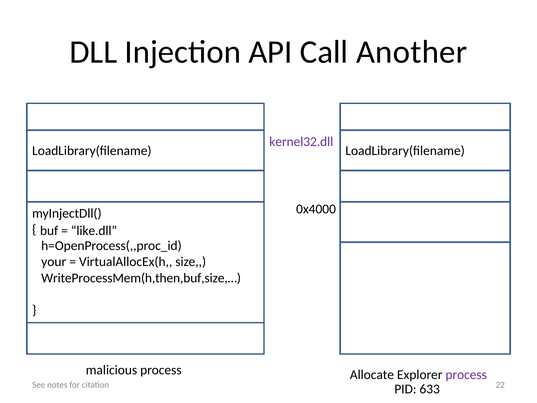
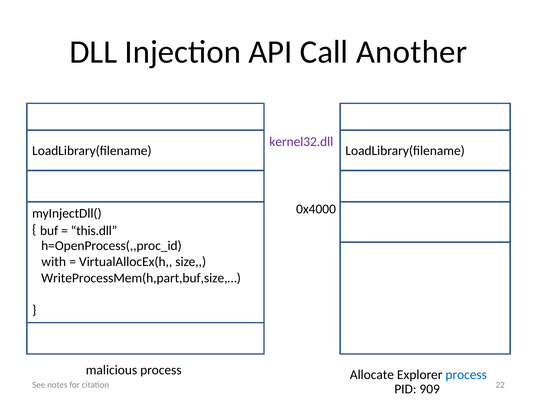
like.dll: like.dll -> this.dll (94, 231)
your: your -> with (54, 262)
WriteProcessMem(h,then,buf,size,…: WriteProcessMem(h,then,buf,size,… -> WriteProcessMem(h,part,buf,size,… (141, 278)
process colour: purple -> blue (466, 374)
633: 633 -> 909 (430, 389)
